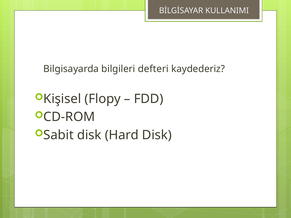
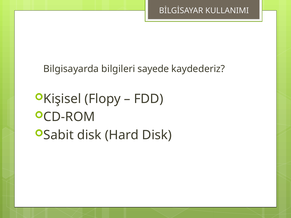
defteri: defteri -> sayede (153, 69)
